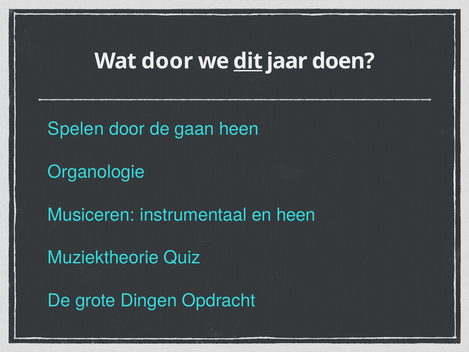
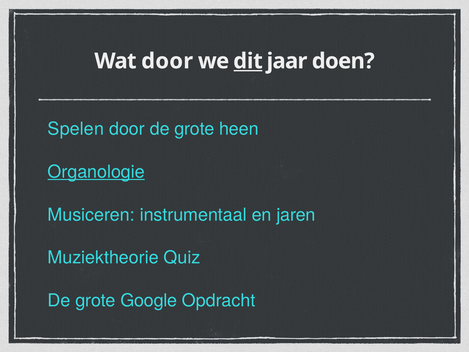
door de gaan: gaan -> grote (194, 129)
Organologie underline: none -> present (96, 172)
en heen: heen -> jaren (296, 215)
Dingen: Dingen -> Google (149, 300)
